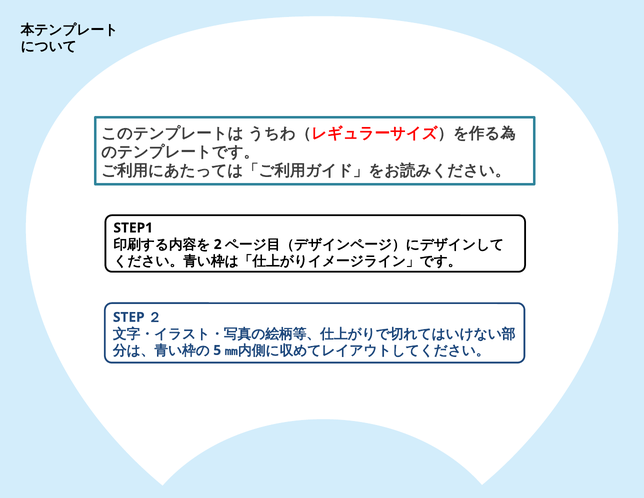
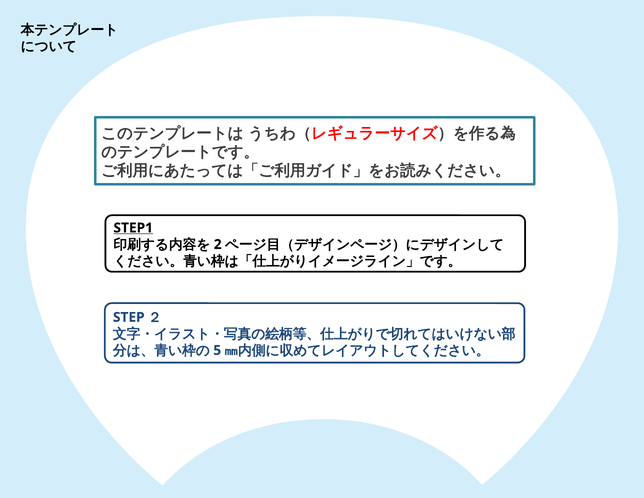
STEP1 underline: none -> present (133, 228)
